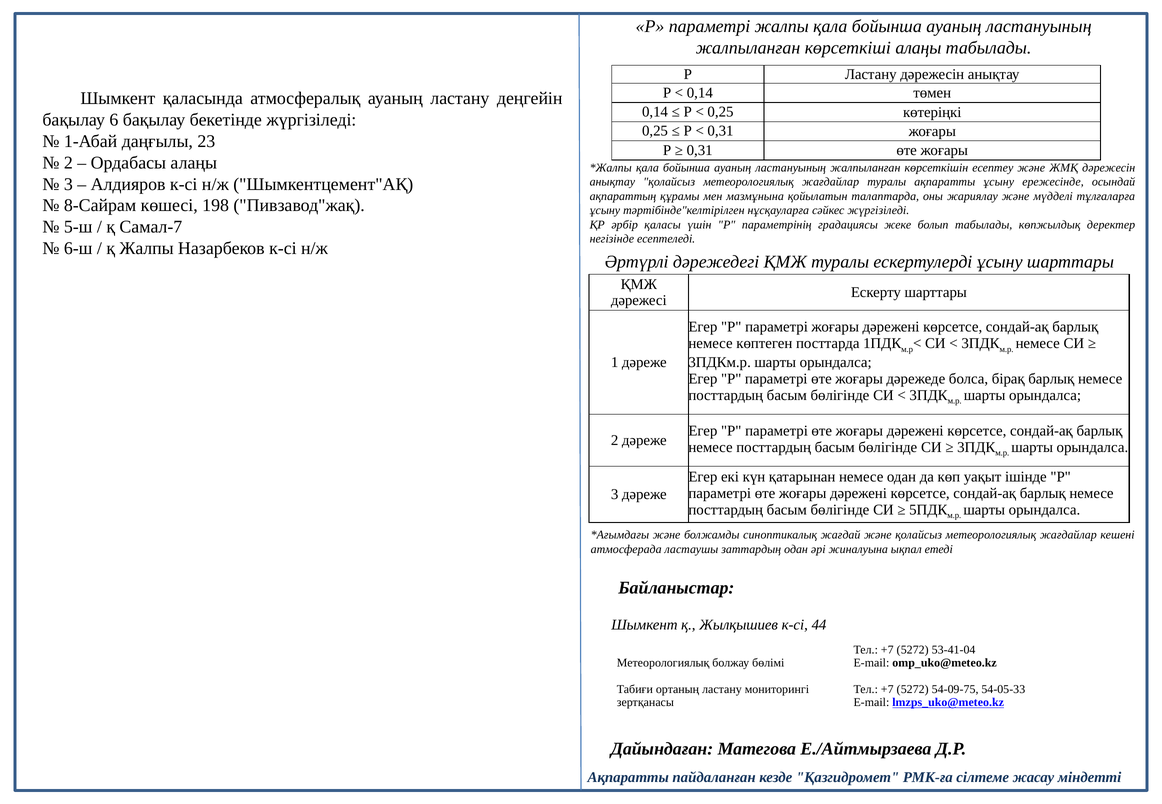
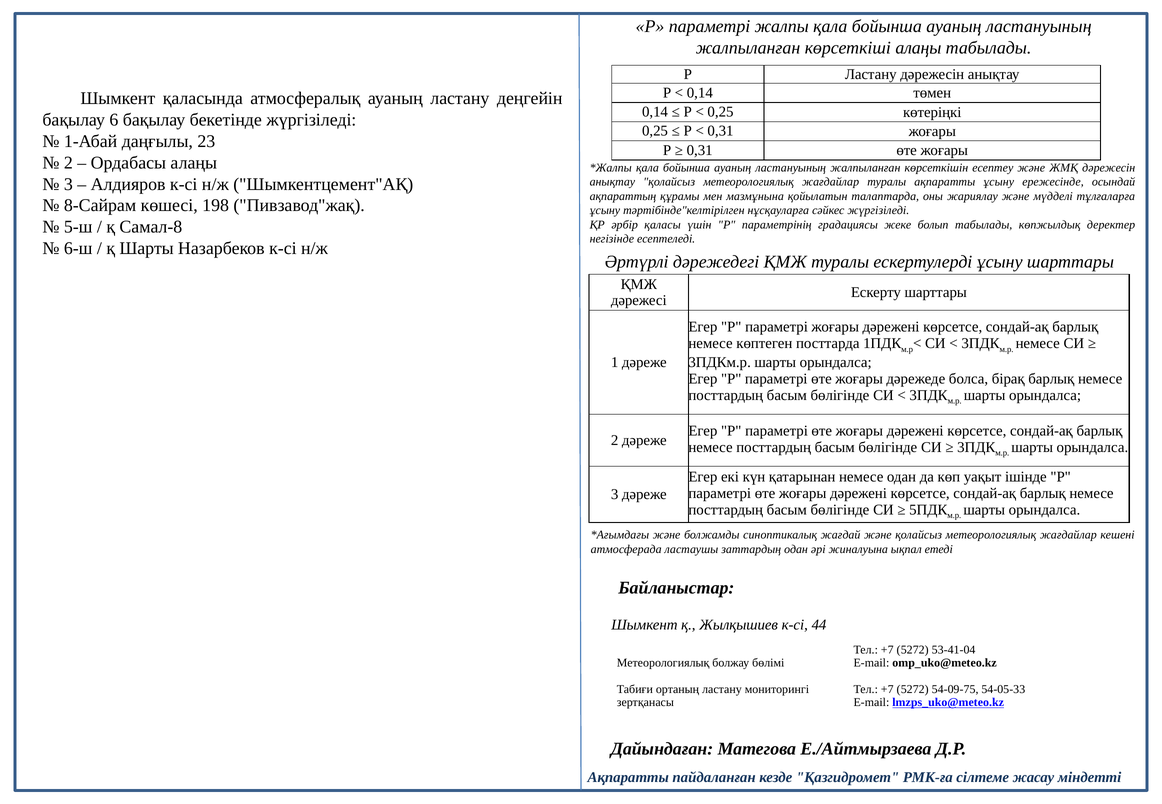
Самал-7: Самал-7 -> Самал-8 (151, 227)
қ Жалпы: Жалпы -> Шарты (147, 249)
